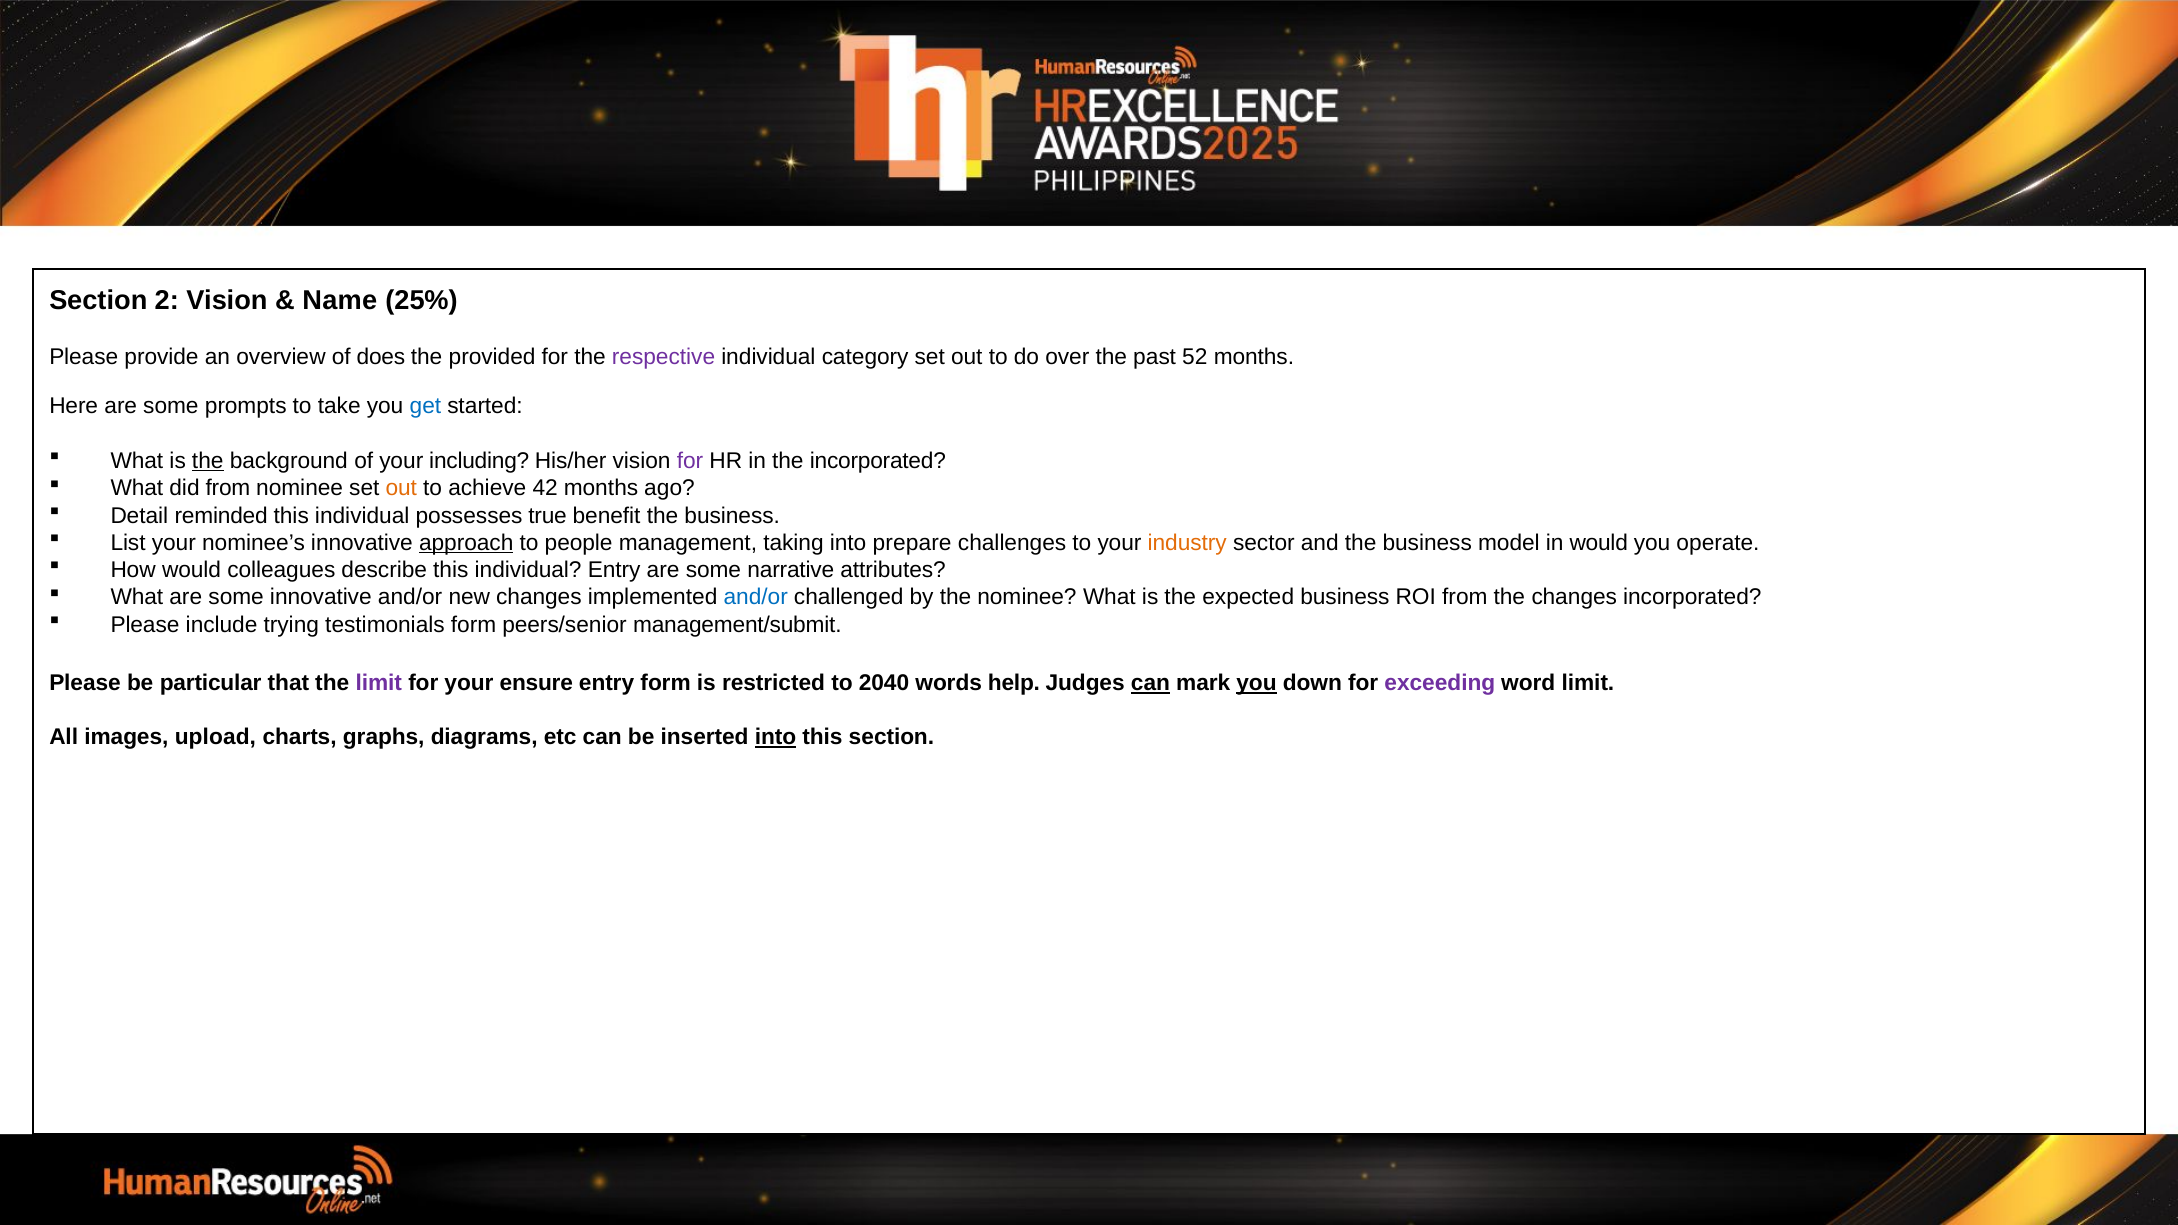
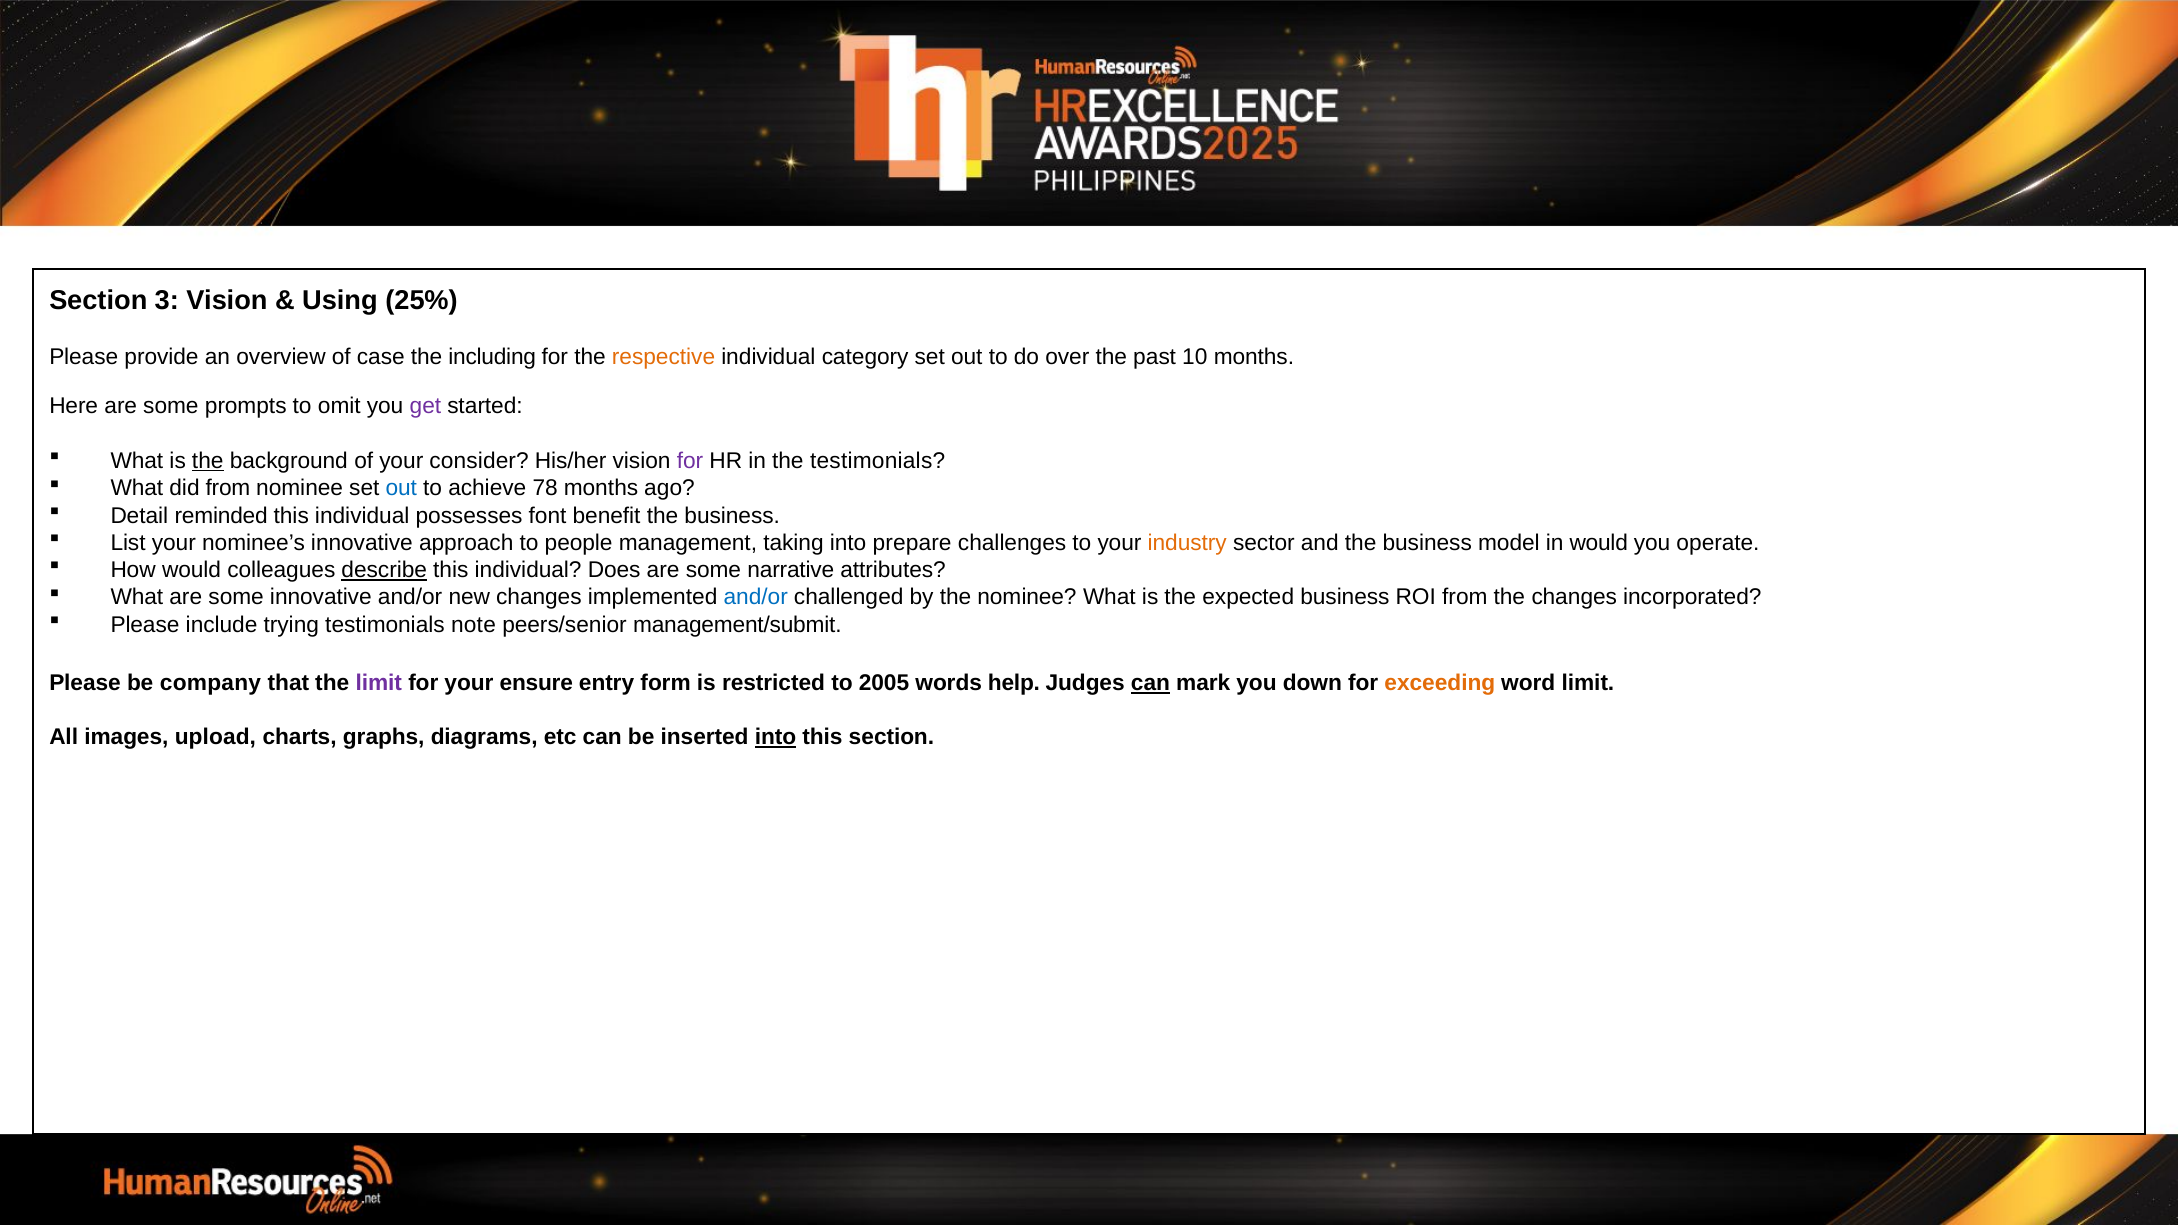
2: 2 -> 3 (167, 300)
Name: Name -> Using (340, 300)
does: does -> case (381, 357)
provided: provided -> including (492, 357)
respective colour: purple -> orange (664, 357)
52: 52 -> 10 (1195, 357)
take: take -> omit (339, 407)
get colour: blue -> purple (425, 407)
including: including -> consider (479, 461)
the incorporated: incorporated -> testimonials (878, 461)
out colour: orange -> blue (401, 488)
42: 42 -> 78 (545, 488)
true: true -> font (548, 516)
approach underline: present -> none (466, 543)
describe underline: none -> present (384, 570)
individual Entry: Entry -> Does (614, 570)
testimonials form: form -> note (473, 625)
particular: particular -> company (210, 683)
2040: 2040 -> 2005 (884, 683)
you underline: present -> none (1257, 683)
exceeding colour: purple -> orange (1440, 683)
